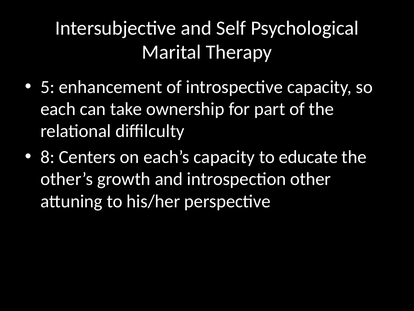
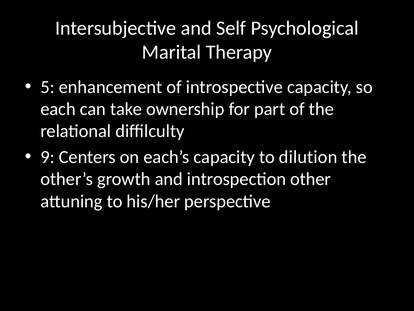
8: 8 -> 9 (47, 157)
educate: educate -> dilution (308, 157)
